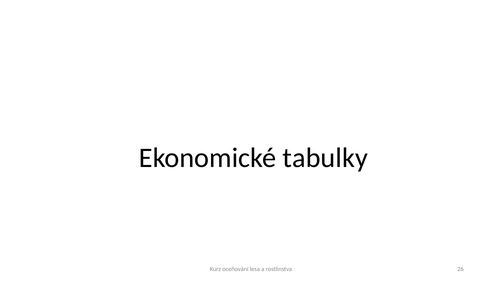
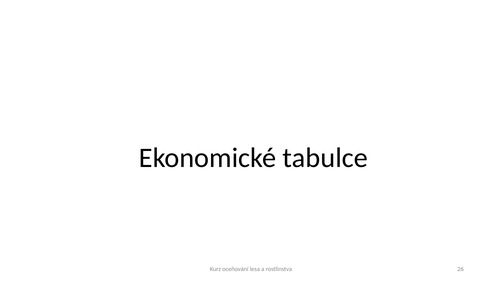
tabulky: tabulky -> tabulce (325, 158)
